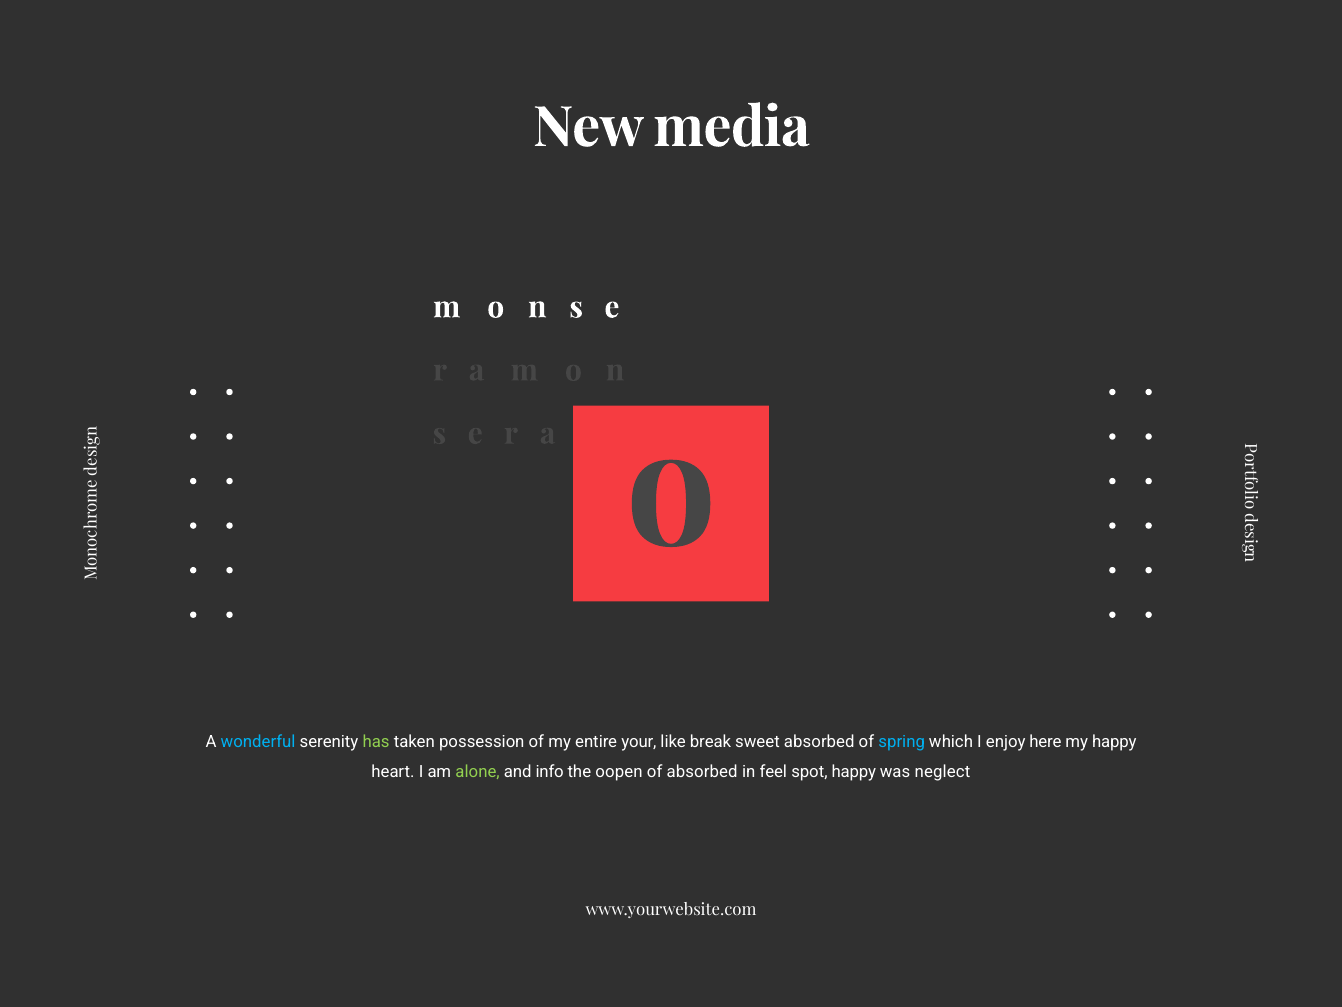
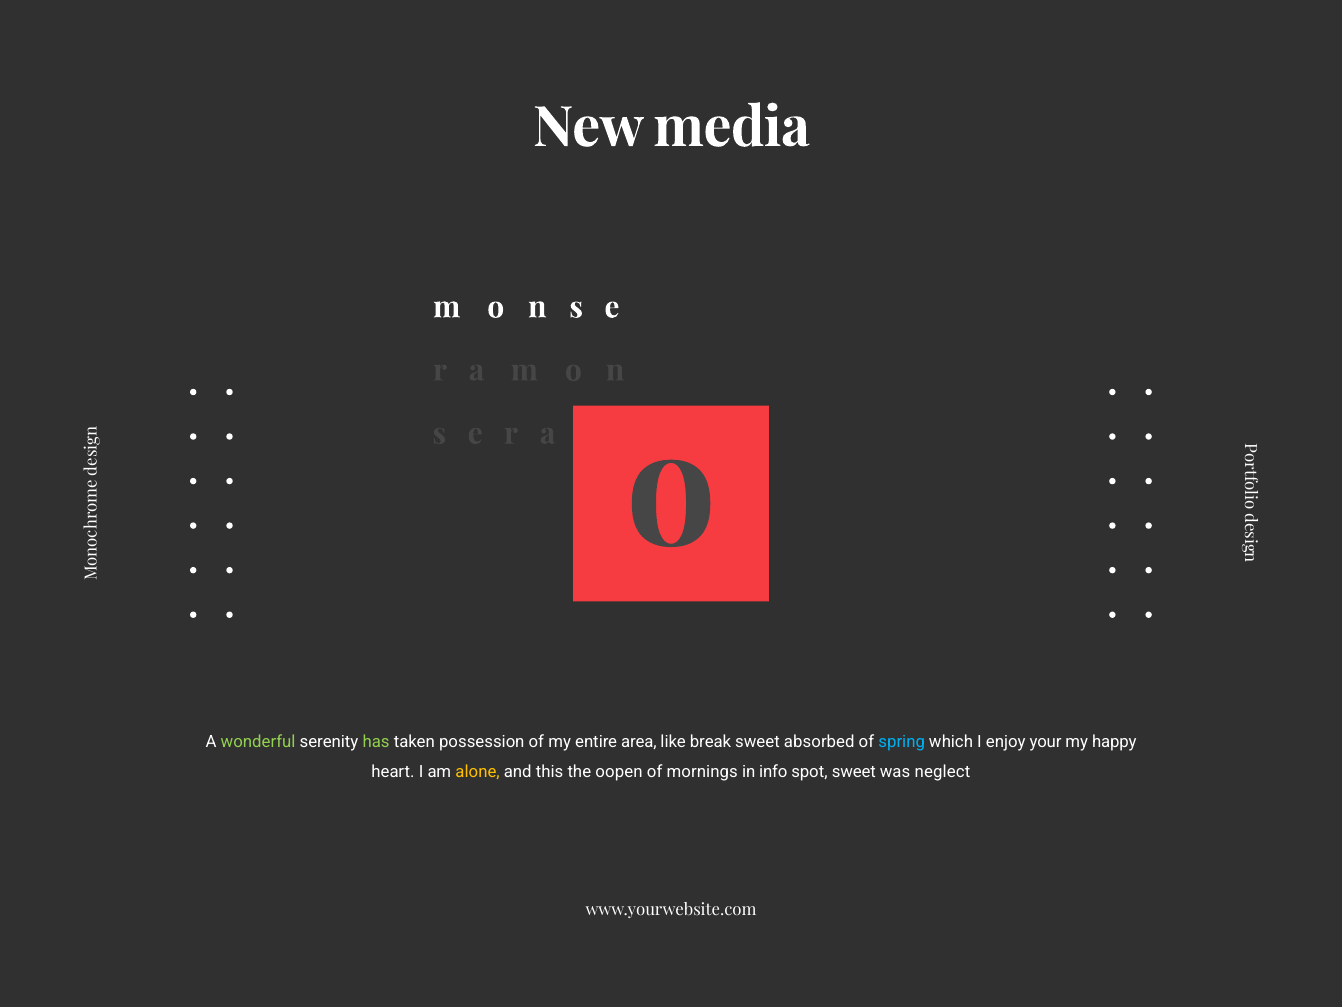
wonderful colour: light blue -> light green (258, 742)
your: your -> area (639, 742)
here: here -> your (1045, 742)
alone colour: light green -> yellow (478, 772)
info: info -> this (550, 772)
of absorbed: absorbed -> mornings (702, 772)
feel: feel -> info (773, 772)
spot happy: happy -> sweet (854, 772)
